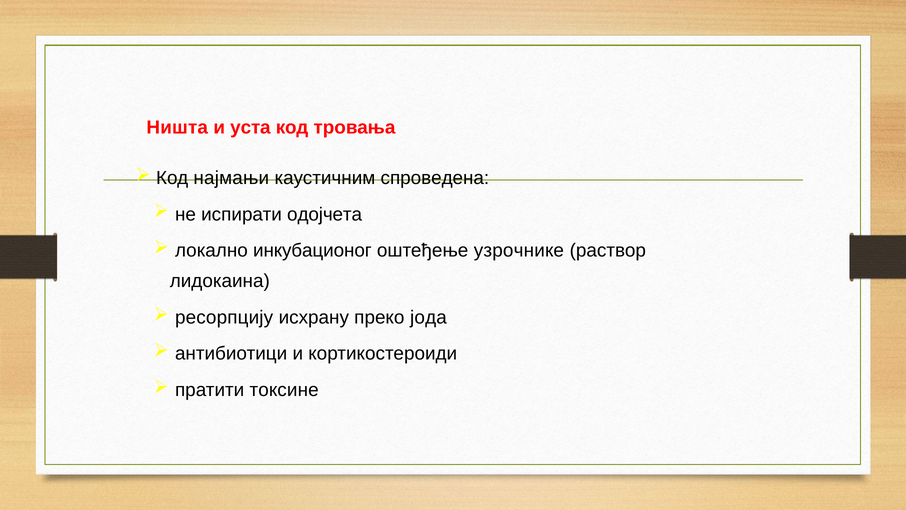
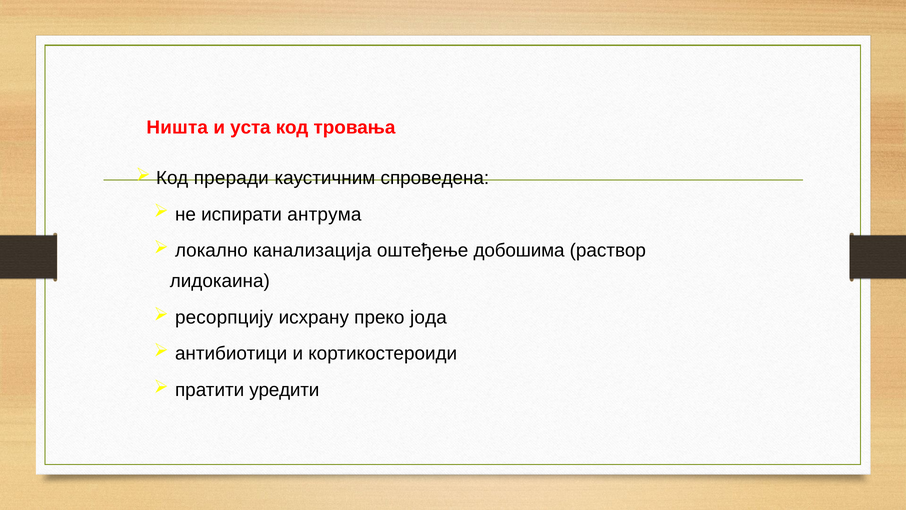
најмањи: најмањи -> преради (231, 178)
одојчета: одојчета -> антрума (324, 214)
инкубационог: инкубационог -> канализација (312, 250)
узрочнике: узрочнике -> добошима (519, 250)
токсине: токсине -> уредити (284, 390)
